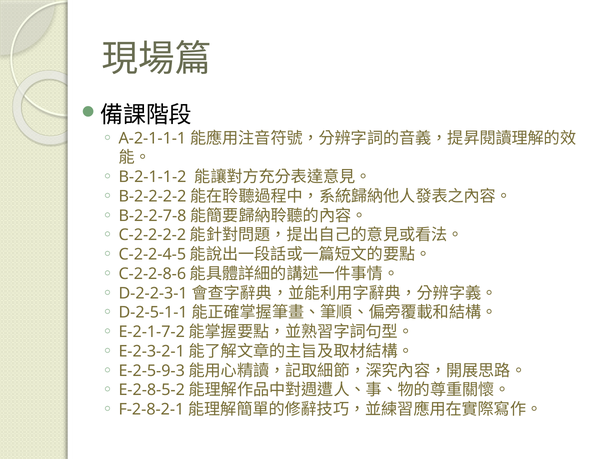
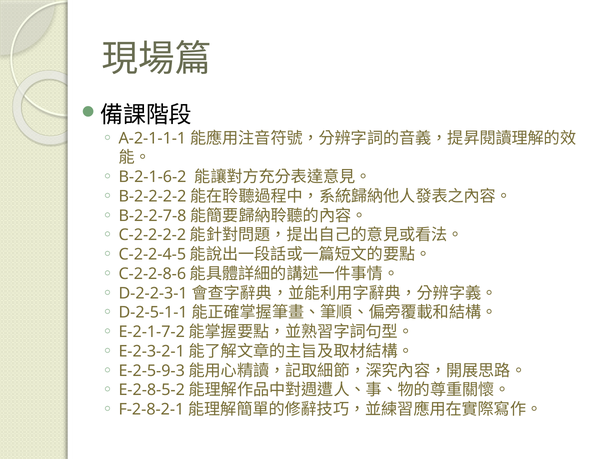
B-2-1-1-2: B-2-1-1-2 -> B-2-1-6-2 (152, 177)
